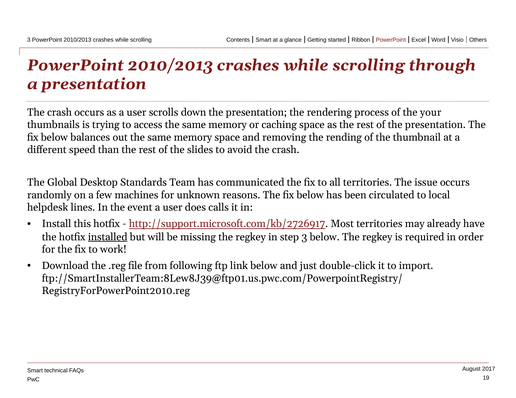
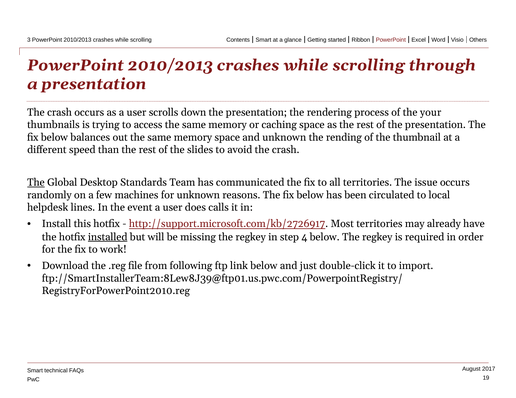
and removing: removing -> unknown (284, 138)
The underline: none -> present (36, 183)
step 3: 3 -> 4 (304, 237)
